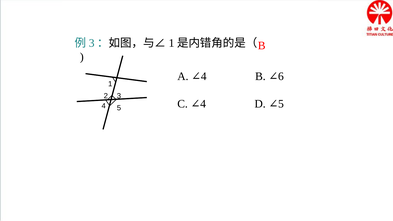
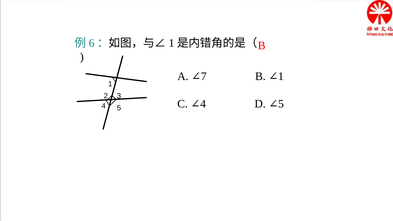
3: 3 -> 6 (92, 43)
A 4: 4 -> 7 (204, 76)
B 6: 6 -> 1 (281, 76)
